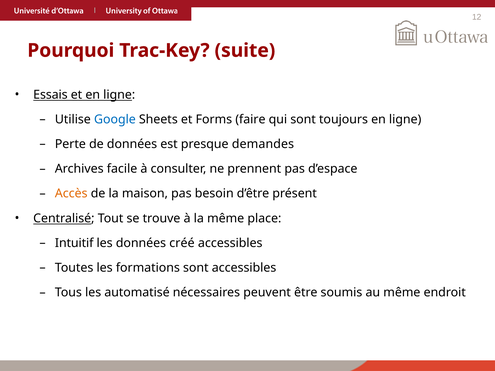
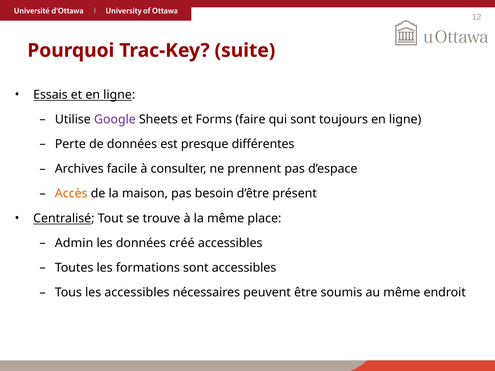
Google colour: blue -> purple (115, 119)
demandes: demandes -> différentes (263, 144)
Intuitif: Intuitif -> Admin (74, 243)
les automatisé: automatisé -> accessibles (137, 293)
